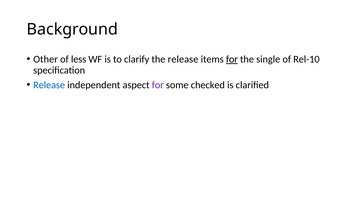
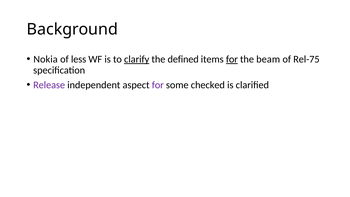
Other: Other -> Nokia (46, 59)
clarify underline: none -> present (137, 59)
the release: release -> defined (183, 59)
single: single -> beam (268, 59)
Rel-10: Rel-10 -> Rel-75 (306, 59)
Release colour: blue -> purple (49, 85)
